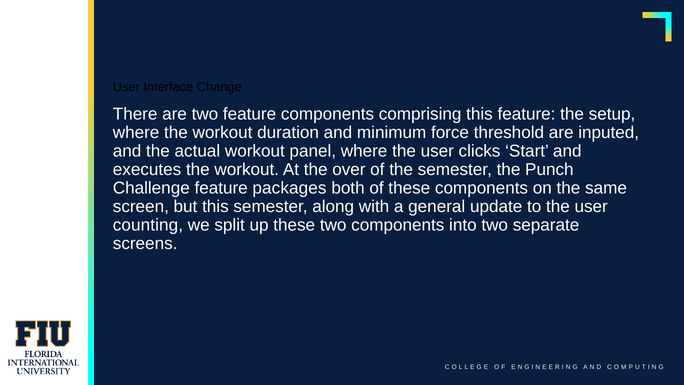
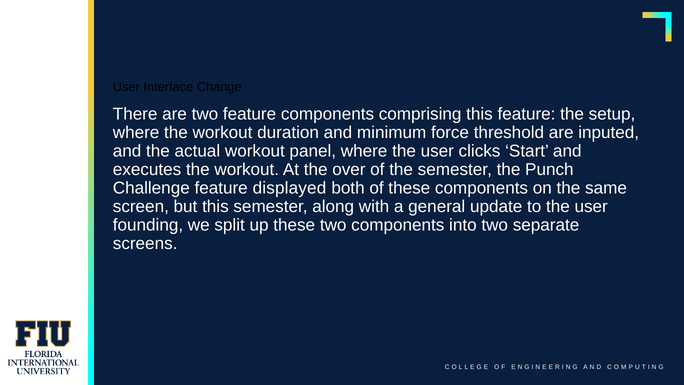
packages: packages -> displayed (289, 188)
counting: counting -> founding (148, 225)
